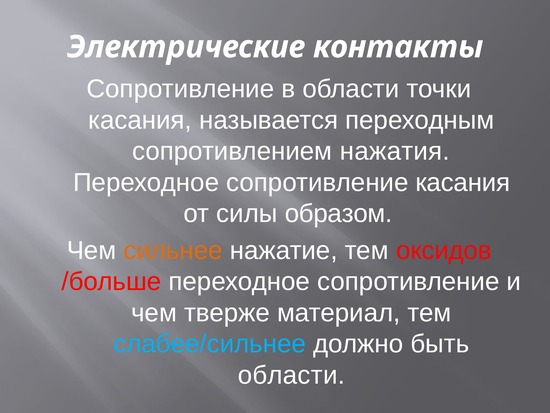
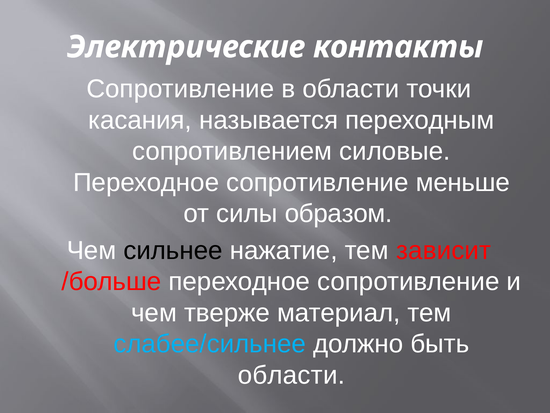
нажатия: нажатия -> силовые (395, 151)
сопротивление касания: касания -> меньше (463, 182)
сильнее colour: orange -> black (173, 250)
оксидов: оксидов -> зависит (444, 250)
